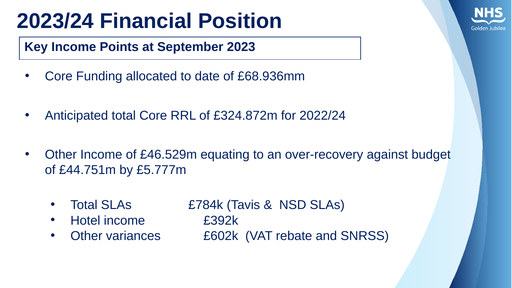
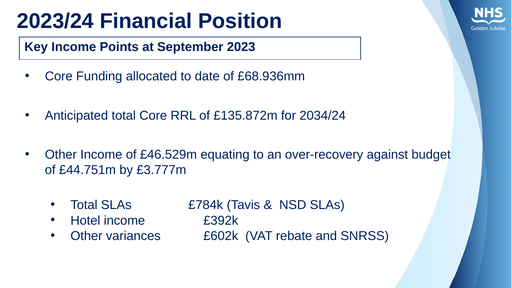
£324.872m: £324.872m -> £135.872m (245, 115)
2022/24: 2022/24 -> 2034/24 (323, 115)
£5.777m: £5.777m -> £3.777m (161, 170)
